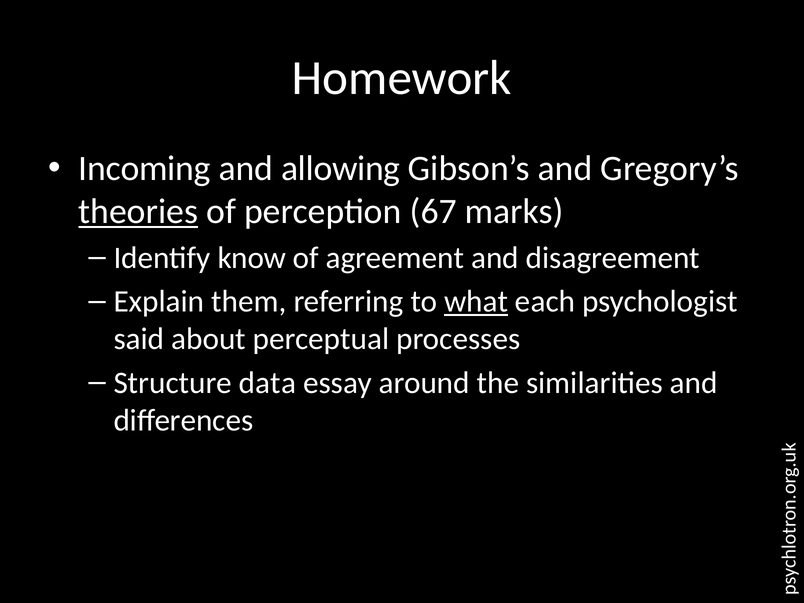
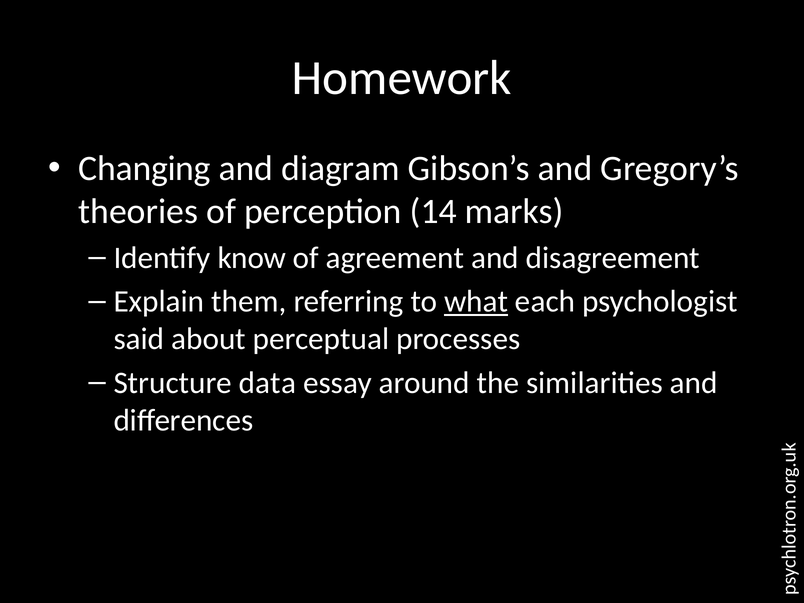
Incoming: Incoming -> Changing (145, 169)
allowing: allowing -> diagram (341, 169)
theories underline: present -> none (138, 212)
67: 67 -> 14 (433, 212)
